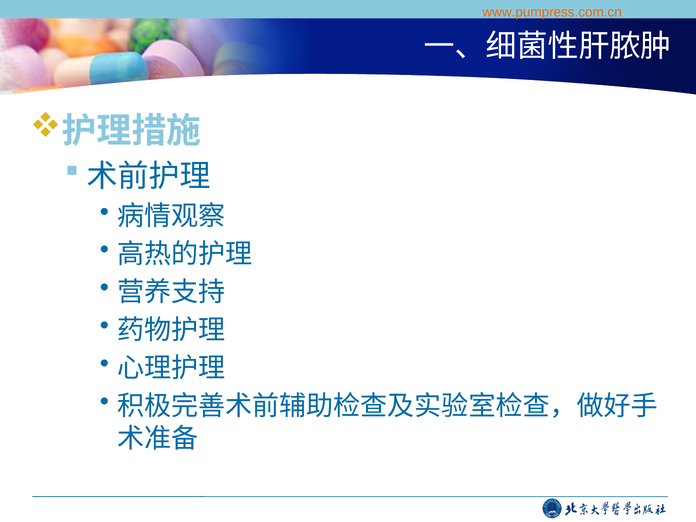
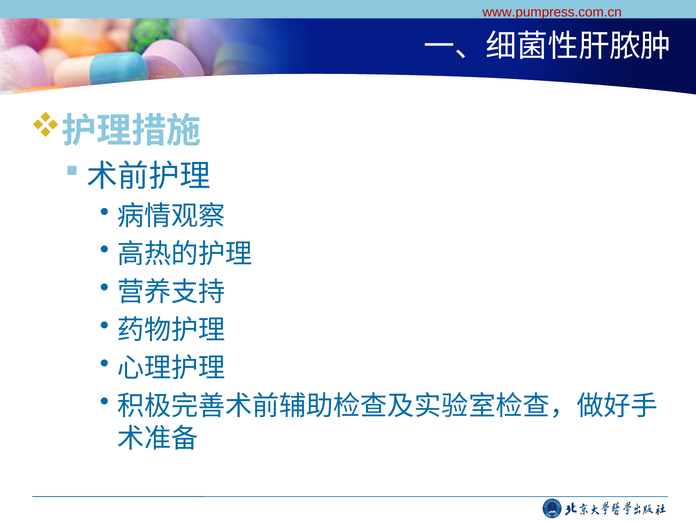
www.pumpress.com.cn colour: orange -> red (552, 12)
